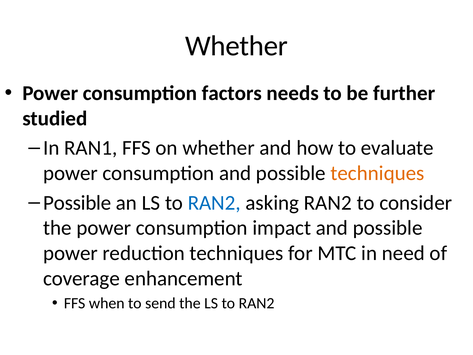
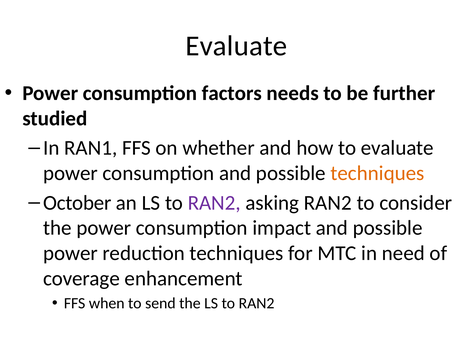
Whether: Whether -> Evaluate (236, 46)
Possible: Possible -> October (77, 203)
RAN2 colour: blue -> purple (214, 203)
